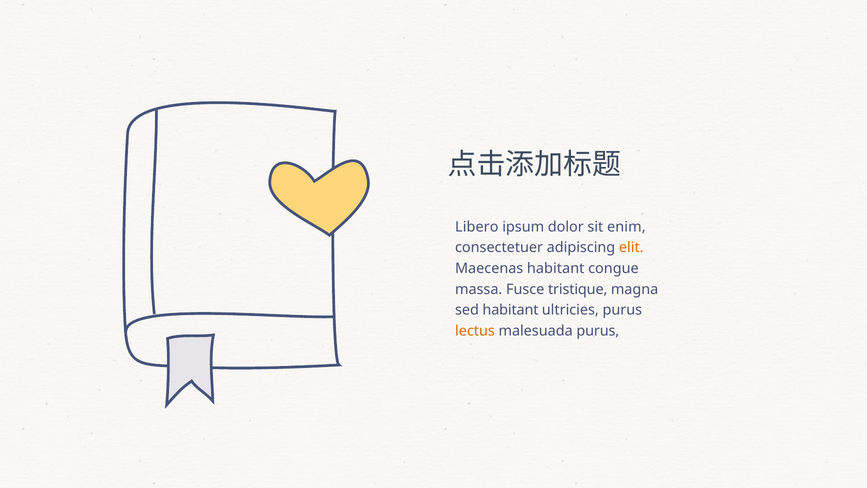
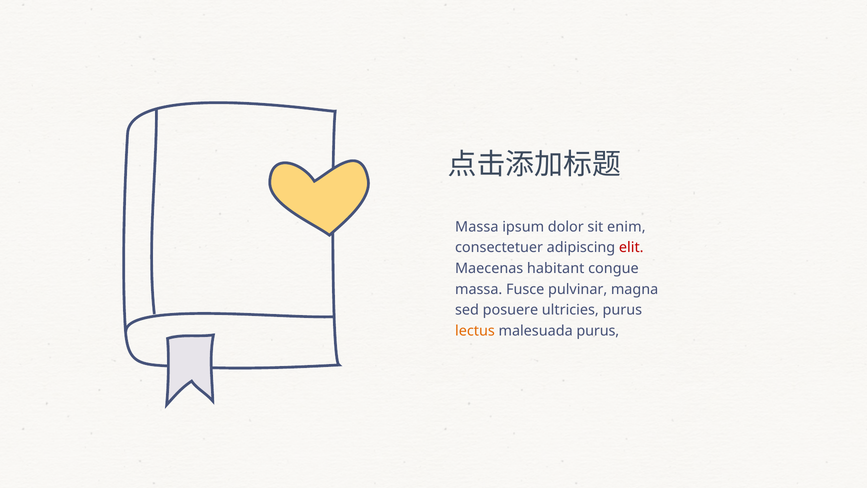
Libero: Libero -> Massa (477, 227)
elit colour: orange -> red (631, 247)
tristique: tristique -> pulvinar (578, 289)
sed habitant: habitant -> posuere (510, 310)
